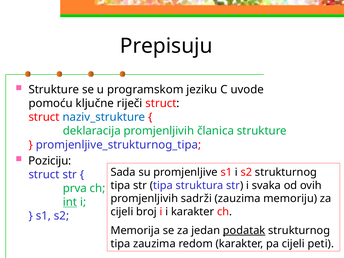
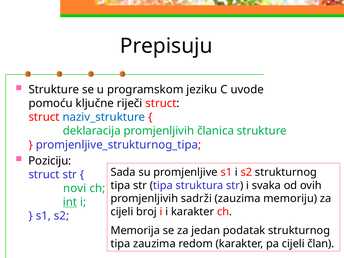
prva: prva -> novi (75, 188)
podatak underline: present -> none (244, 230)
peti: peti -> član (321, 244)
